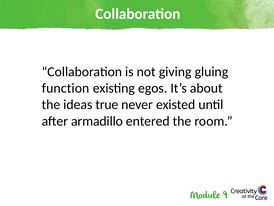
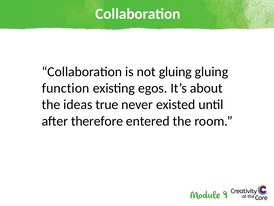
not giving: giving -> gluing (175, 72)
armadillo: armadillo -> therefore (97, 121)
